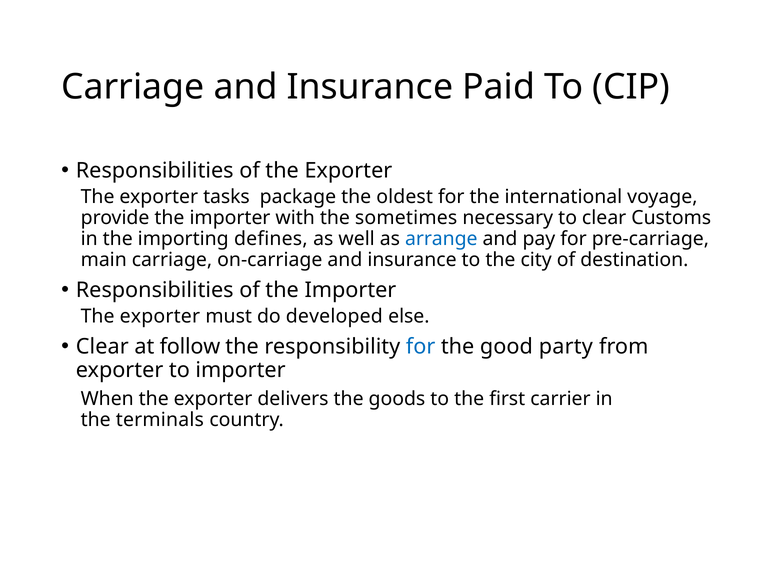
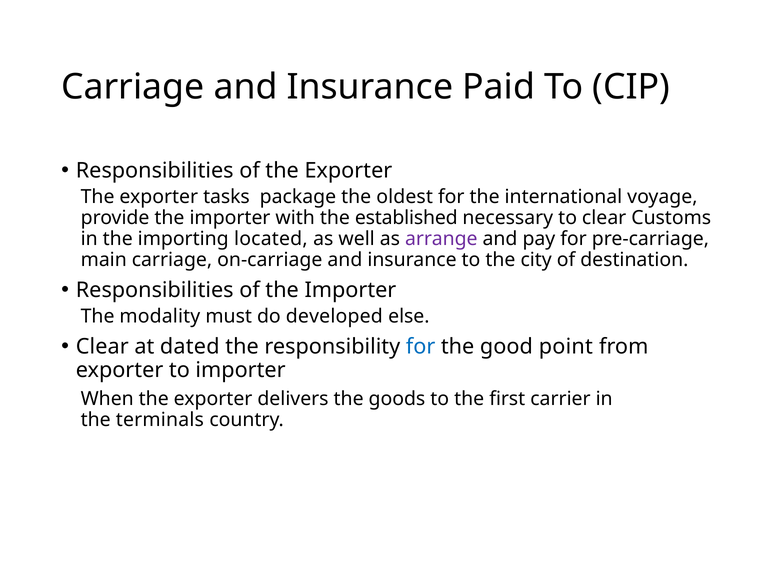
sometimes: sometimes -> established (406, 218)
defines: defines -> located (271, 239)
arrange colour: blue -> purple (441, 239)
exporter: exporter -> modality (160, 317)
follow: follow -> dated (190, 347)
party: party -> point (566, 347)
